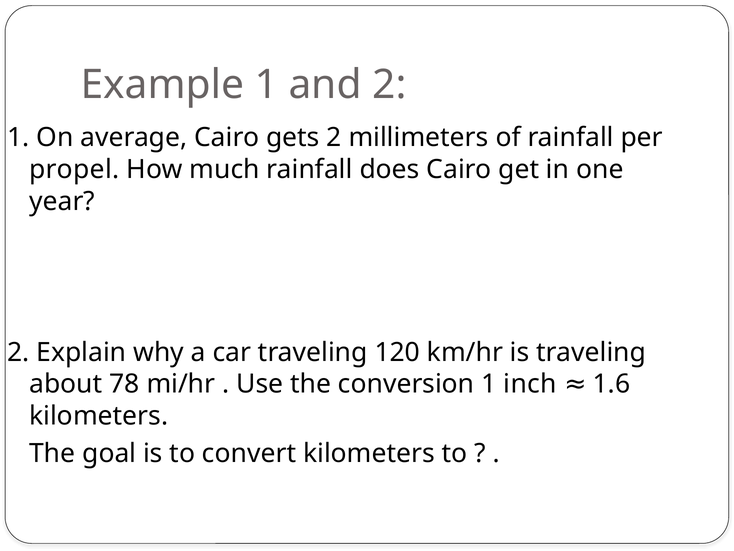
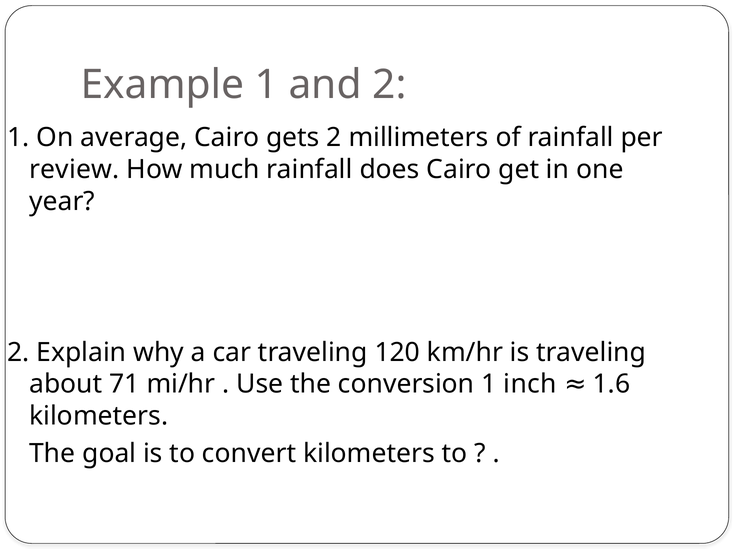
propel: propel -> review (74, 169)
78: 78 -> 71 (124, 384)
